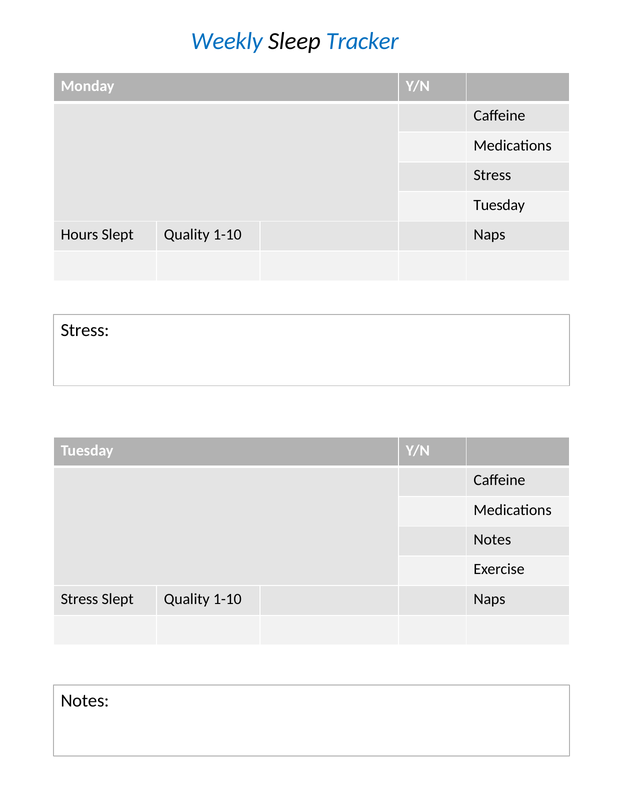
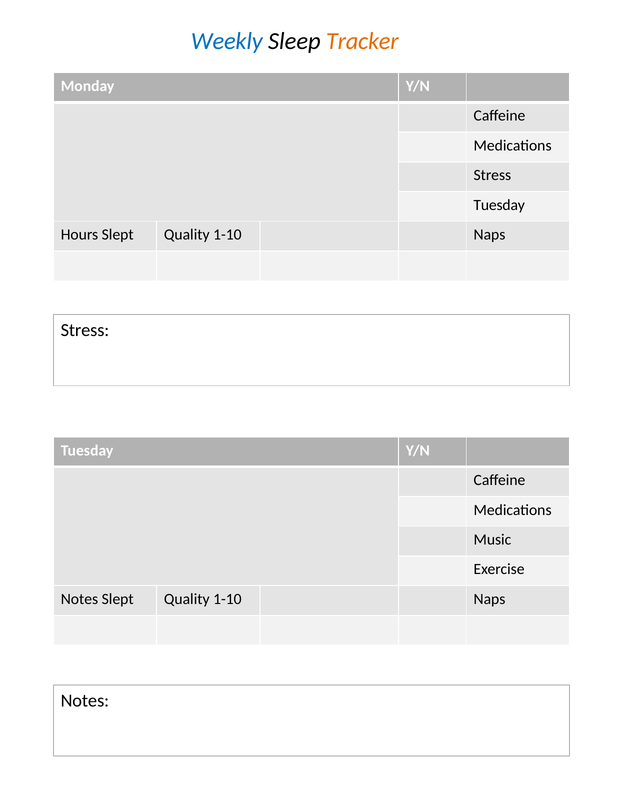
Tracker colour: blue -> orange (362, 41)
Notes: Notes -> Music (492, 540)
Stress: Stress -> Notes (79, 599)
